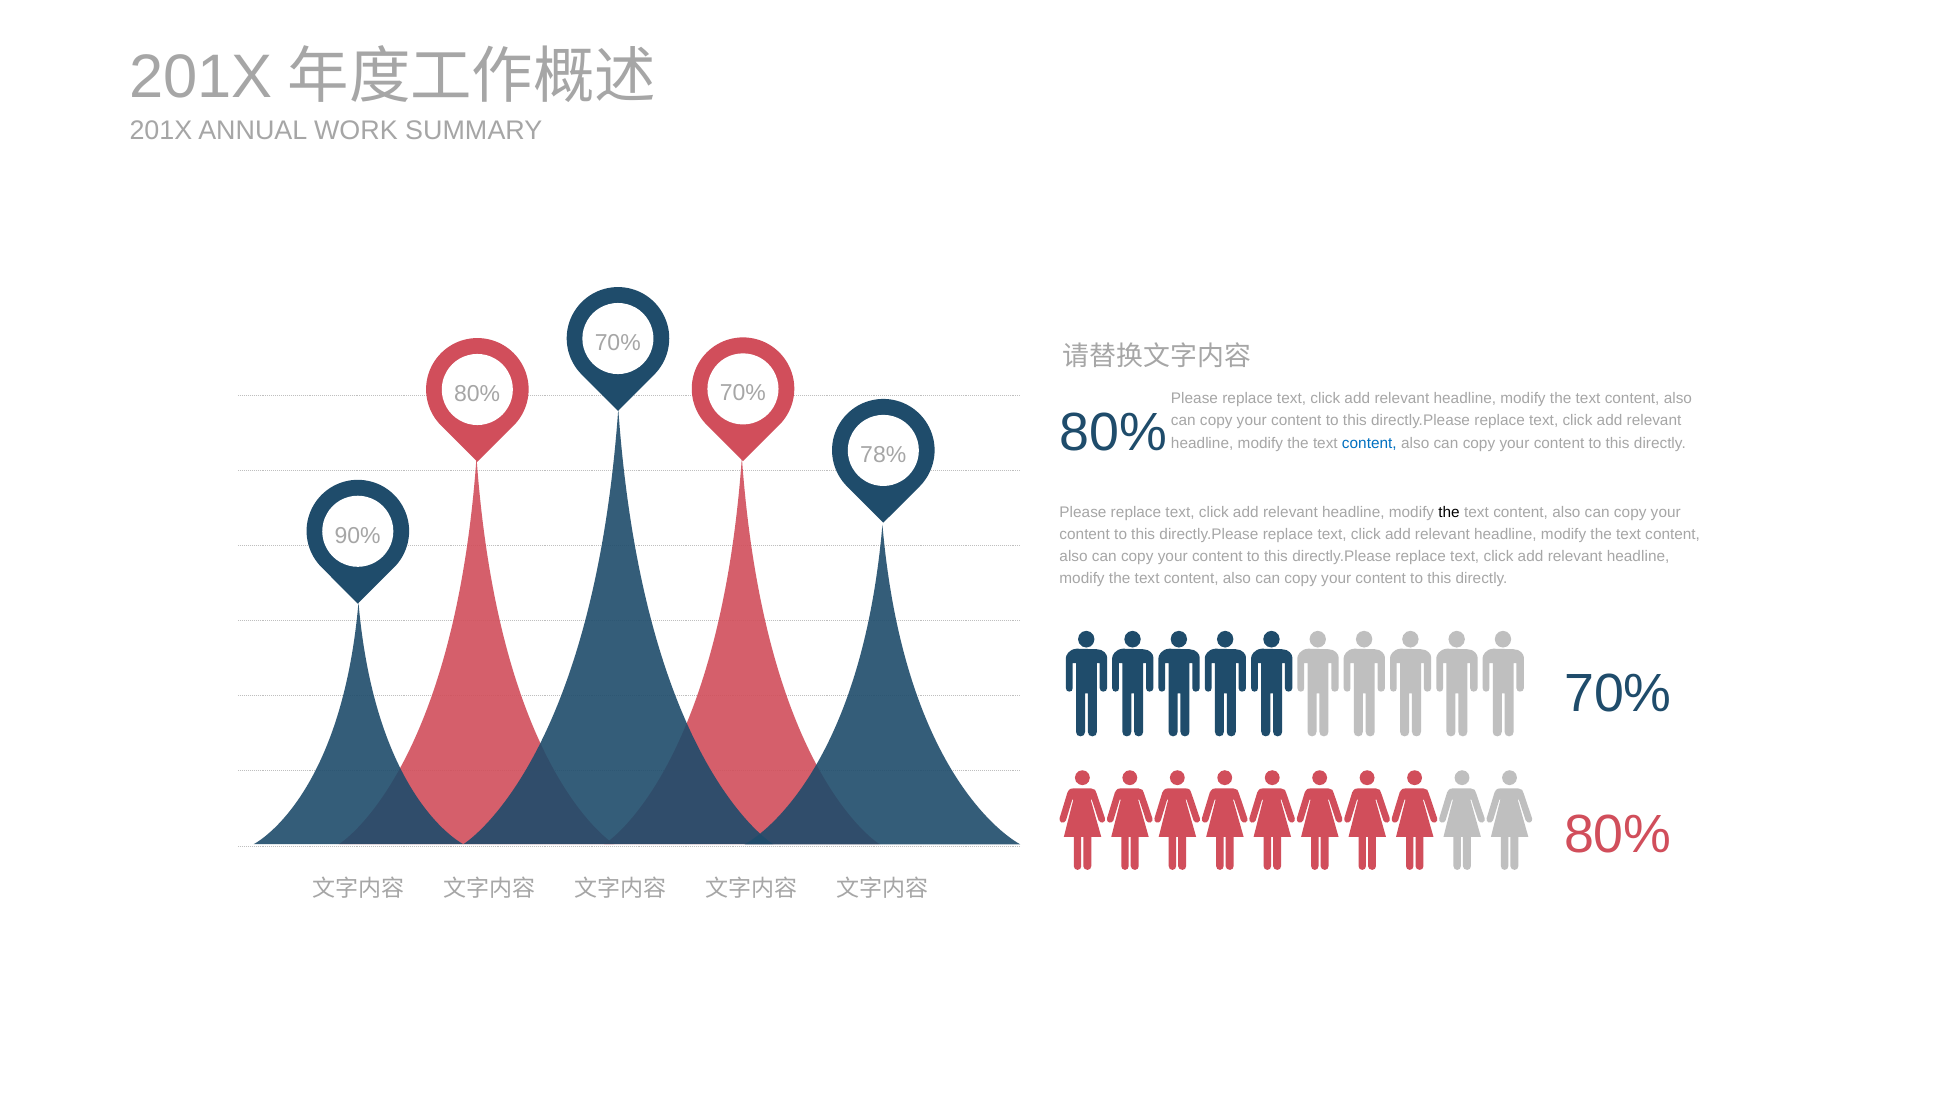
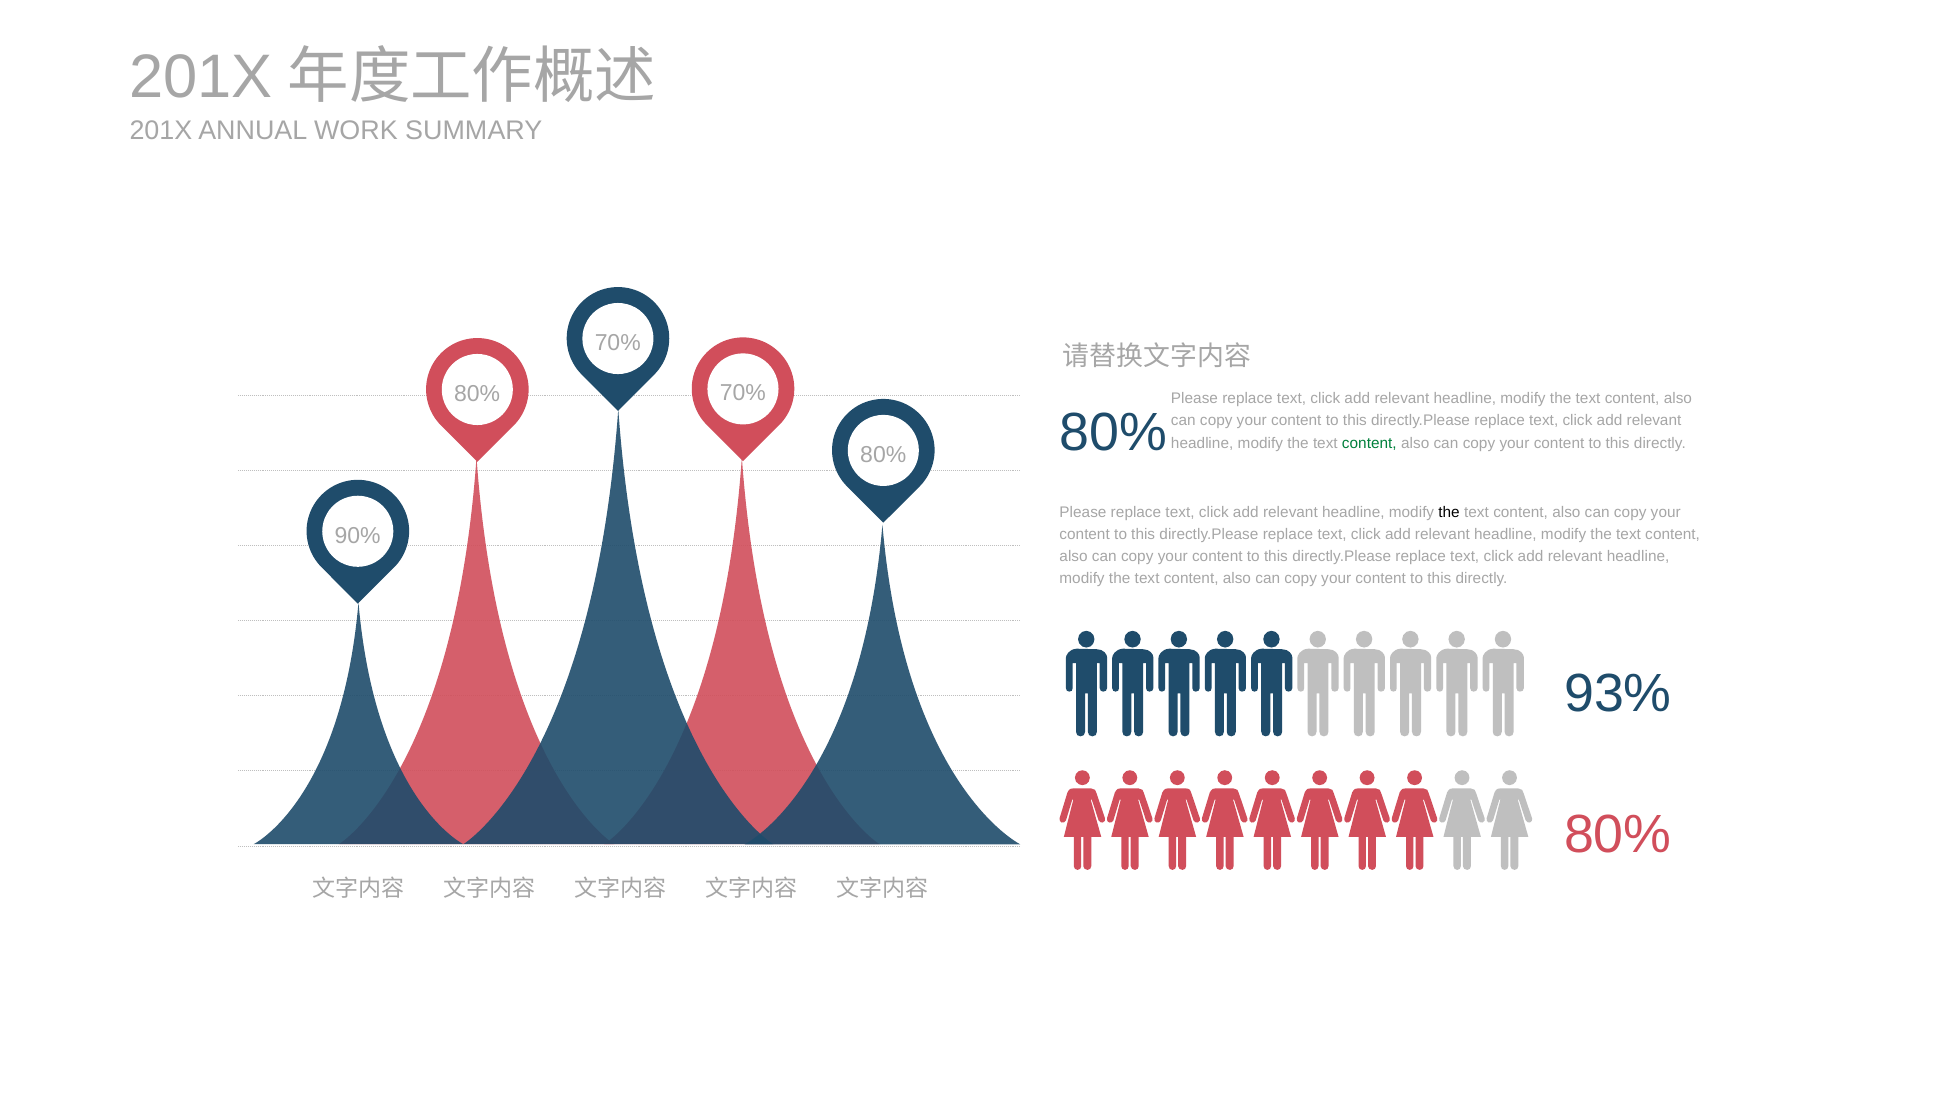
content colour: blue -> green (1369, 443)
78%: 78% -> 80% (883, 455)
70%: 70% -> 93% (1618, 694)
